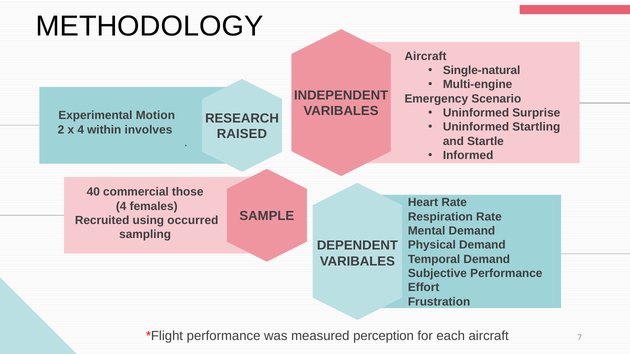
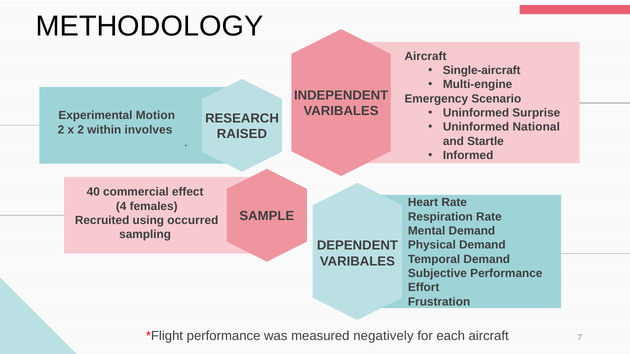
Single-natural: Single-natural -> Single-aircraft (482, 70)
Startling: Startling -> National (536, 127)
x 4: 4 -> 2 (81, 130)
those: those -> effect (188, 192)
perception: perception -> negatively (383, 336)
